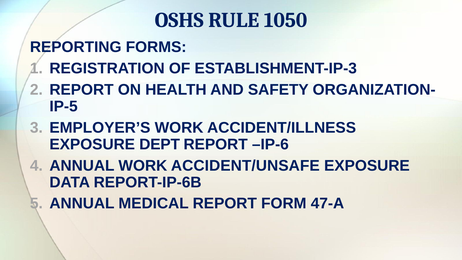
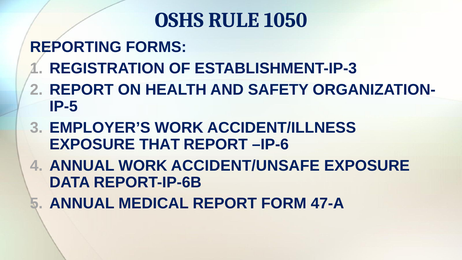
DEPT: DEPT -> THAT (160, 144)
